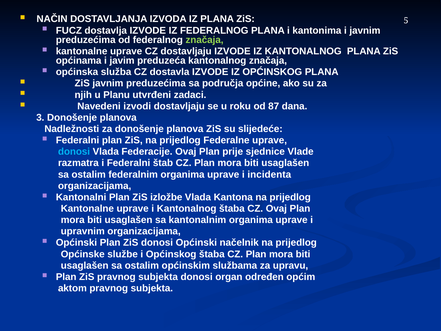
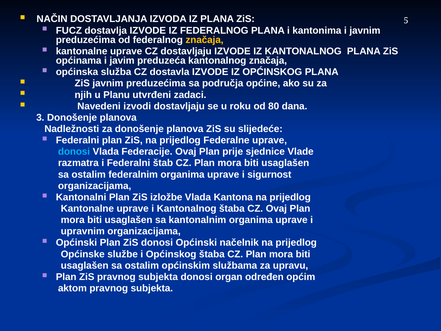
značaja colour: light green -> yellow (205, 40)
87: 87 -> 80 (274, 106)
incidenta: incidenta -> sigurnost (269, 174)
